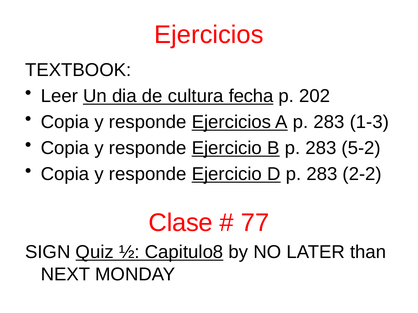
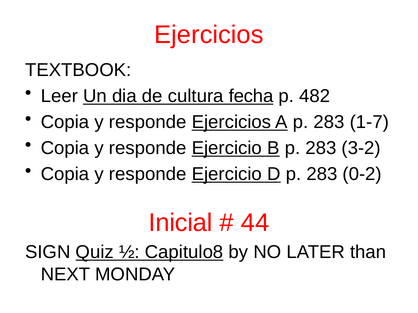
202: 202 -> 482 (315, 96)
1-3: 1-3 -> 1-7 (369, 122)
5-2: 5-2 -> 3-2 (361, 148)
2-2: 2-2 -> 0-2 (362, 174)
Clase: Clase -> Inicial (181, 223)
77: 77 -> 44 (255, 223)
